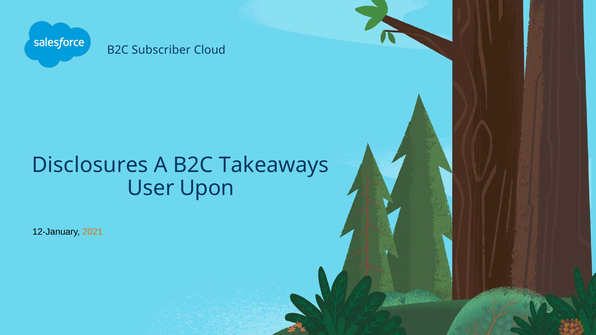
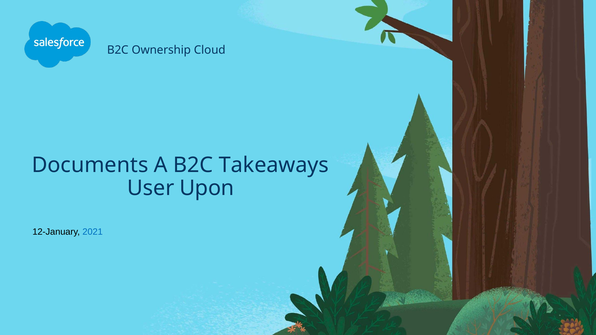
Subscriber: Subscriber -> Ownership (161, 50)
Disclosures: Disclosures -> Documents (90, 165)
2021 colour: orange -> blue (93, 232)
